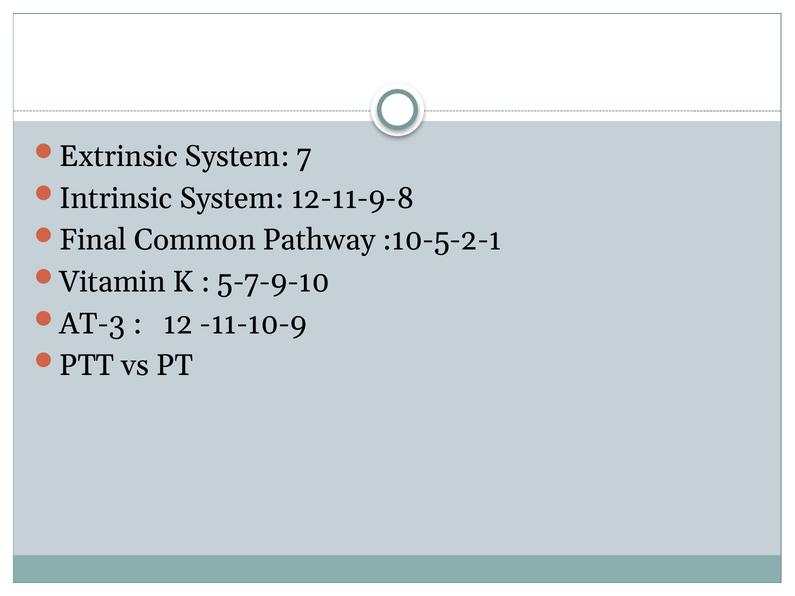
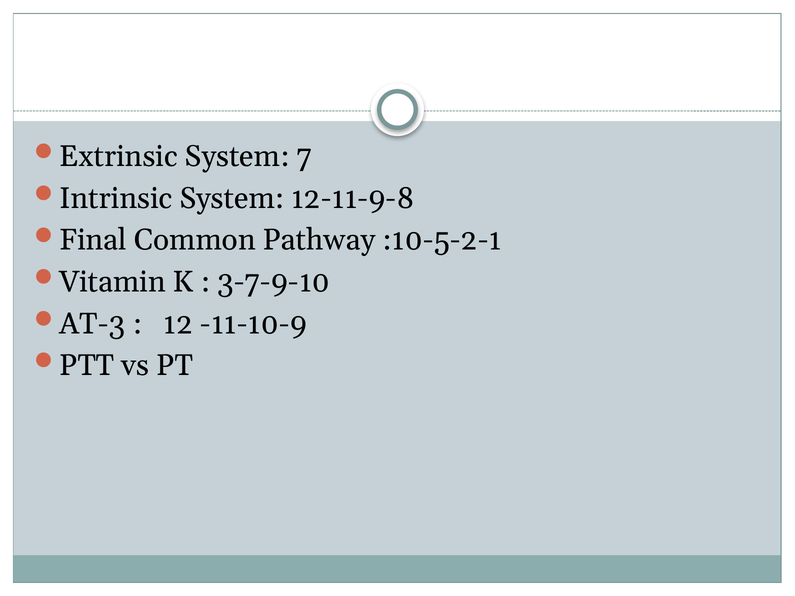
5-7-9-10: 5-7-9-10 -> 3-7-9-10 (274, 282)
